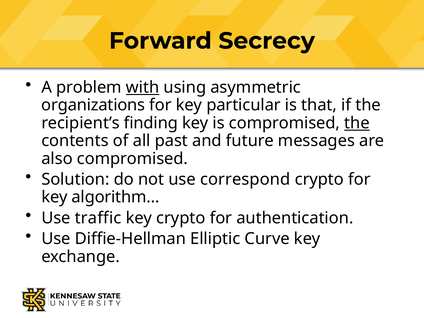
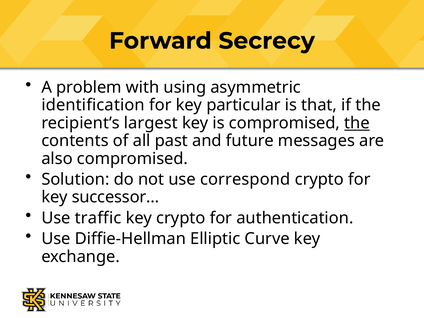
with underline: present -> none (143, 87)
organizations: organizations -> identification (93, 105)
finding: finding -> largest (151, 123)
algorithm…: algorithm… -> successor… (115, 197)
